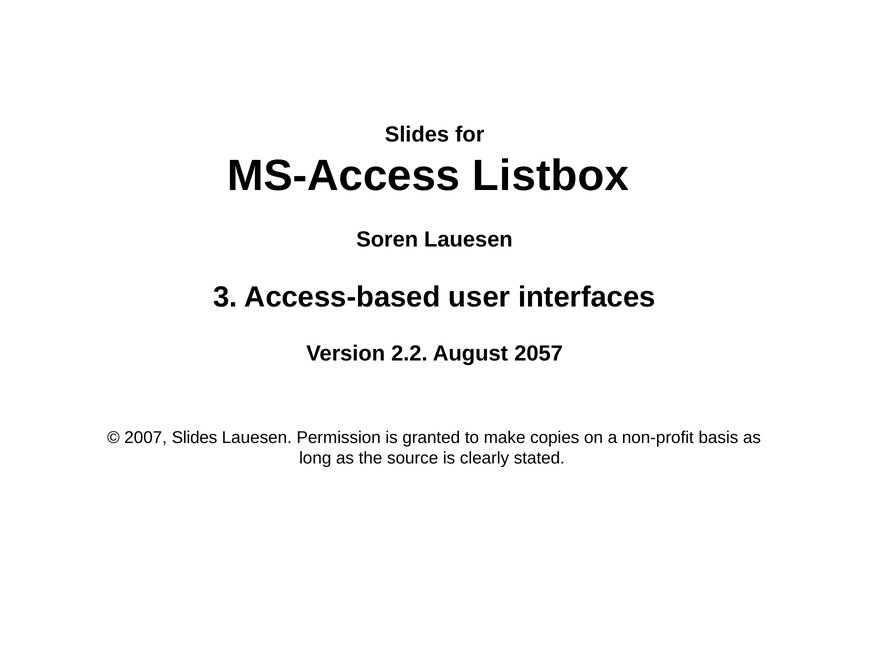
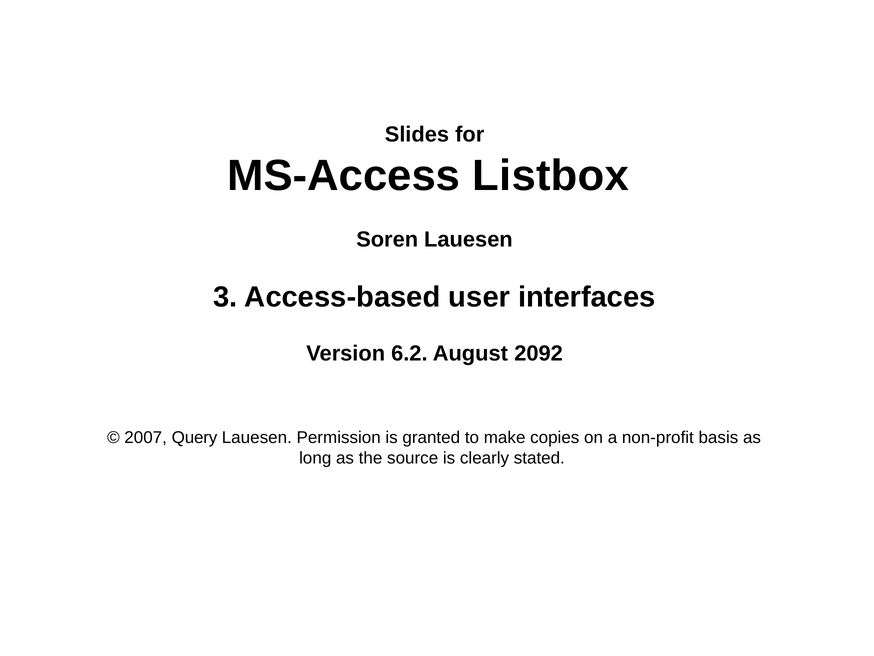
2.2: 2.2 -> 6.2 (409, 353)
2057: 2057 -> 2092 (539, 353)
2007 Slides: Slides -> Query (195, 437)
